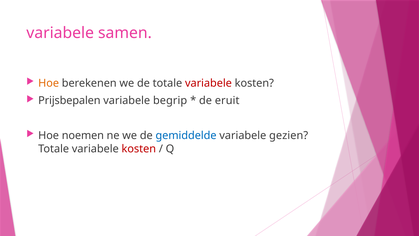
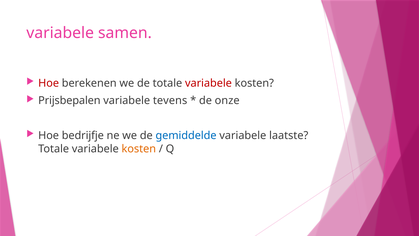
Hoe colour: orange -> red (49, 83)
begrip: begrip -> tevens (170, 101)
eruit: eruit -> onze (227, 101)
noemen: noemen -> bedrijfje (83, 135)
gezien: gezien -> laatste (289, 135)
kosten colour: red -> orange (139, 149)
